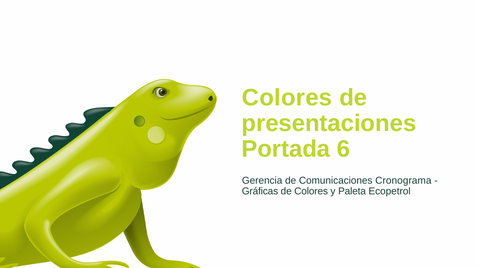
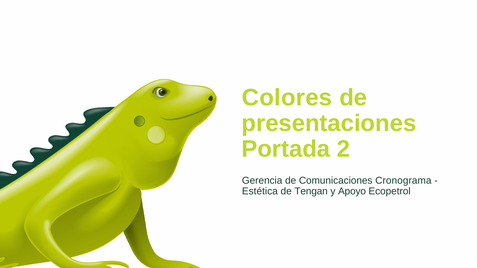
6: 6 -> 2 (343, 149)
Gráficas: Gráficas -> Estética (260, 191)
de Colores: Colores -> Tengan (311, 191)
Paleta: Paleta -> Apoyo (352, 191)
